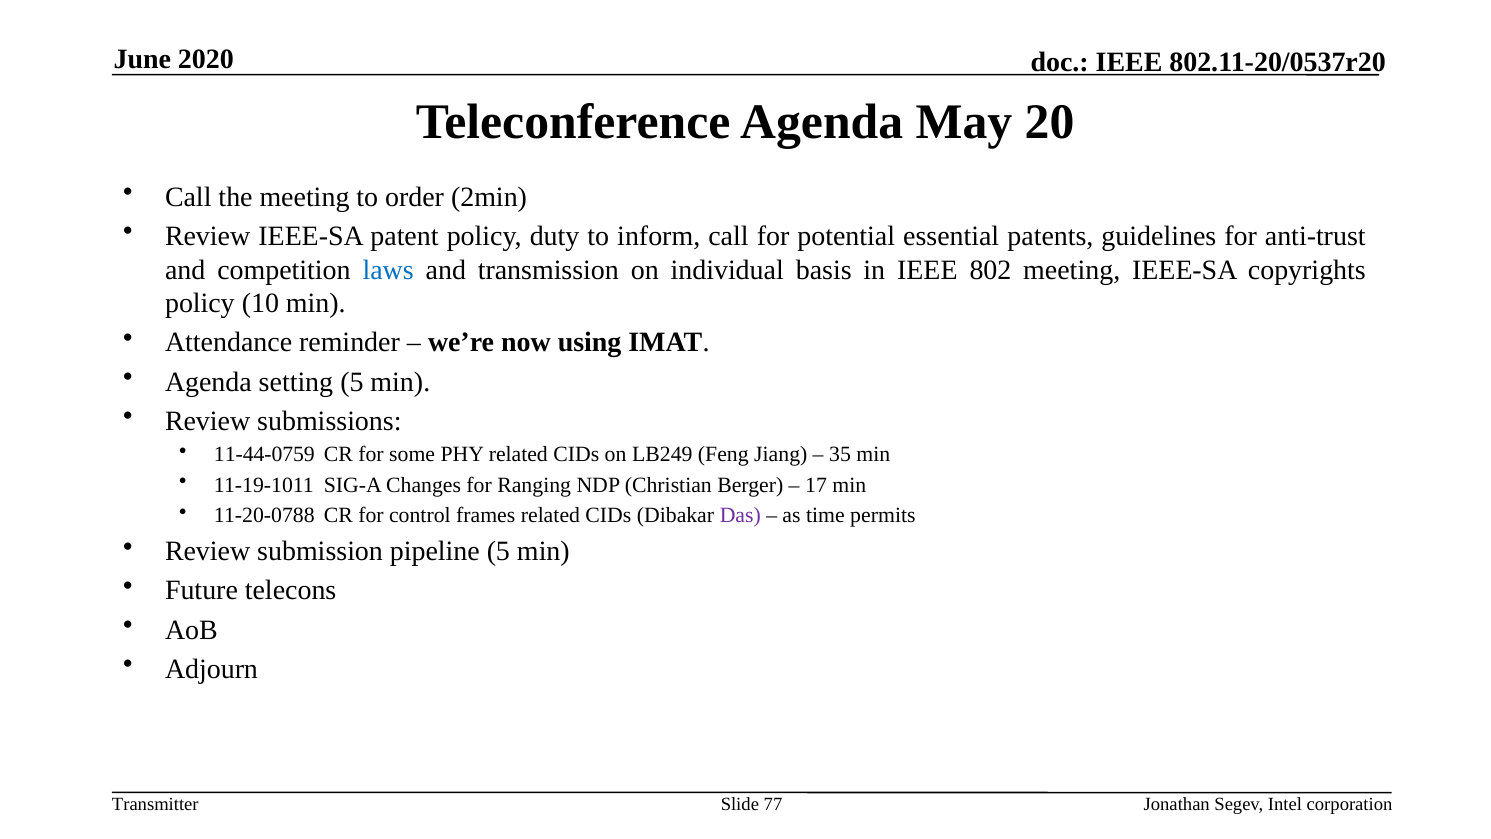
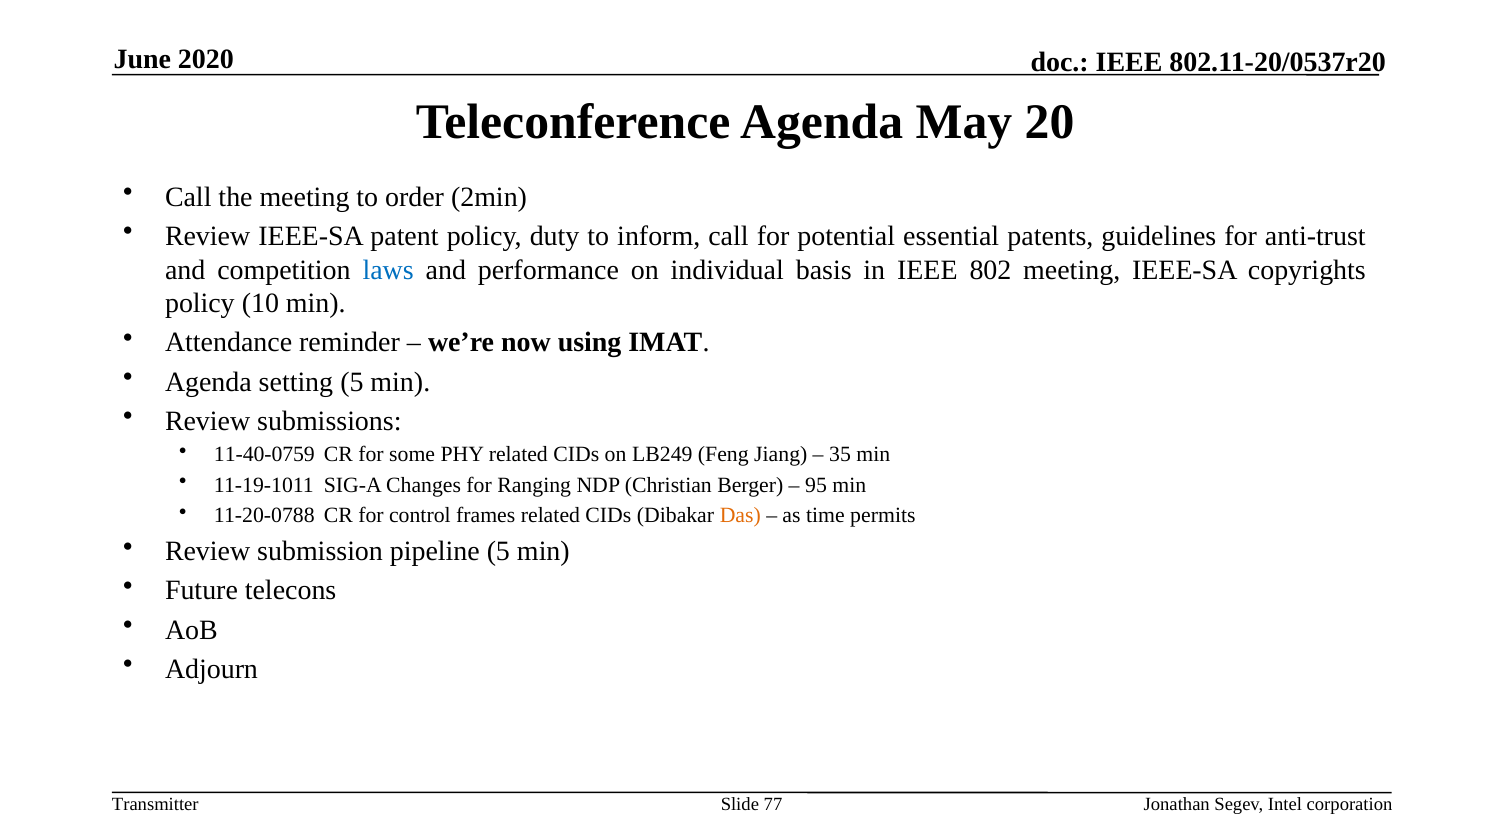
transmission: transmission -> performance (548, 270)
11-44-0759: 11-44-0759 -> 11-40-0759 (264, 455)
17: 17 -> 95 (816, 485)
Das colour: purple -> orange (740, 515)
